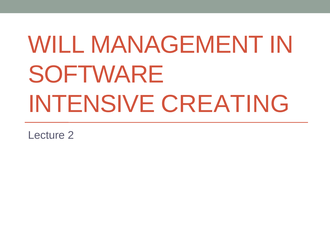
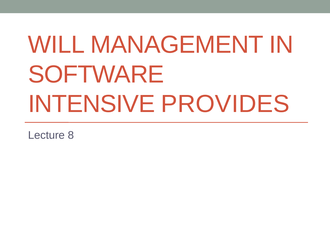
CREATING: CREATING -> PROVIDES (225, 104)
2: 2 -> 8 (71, 136)
